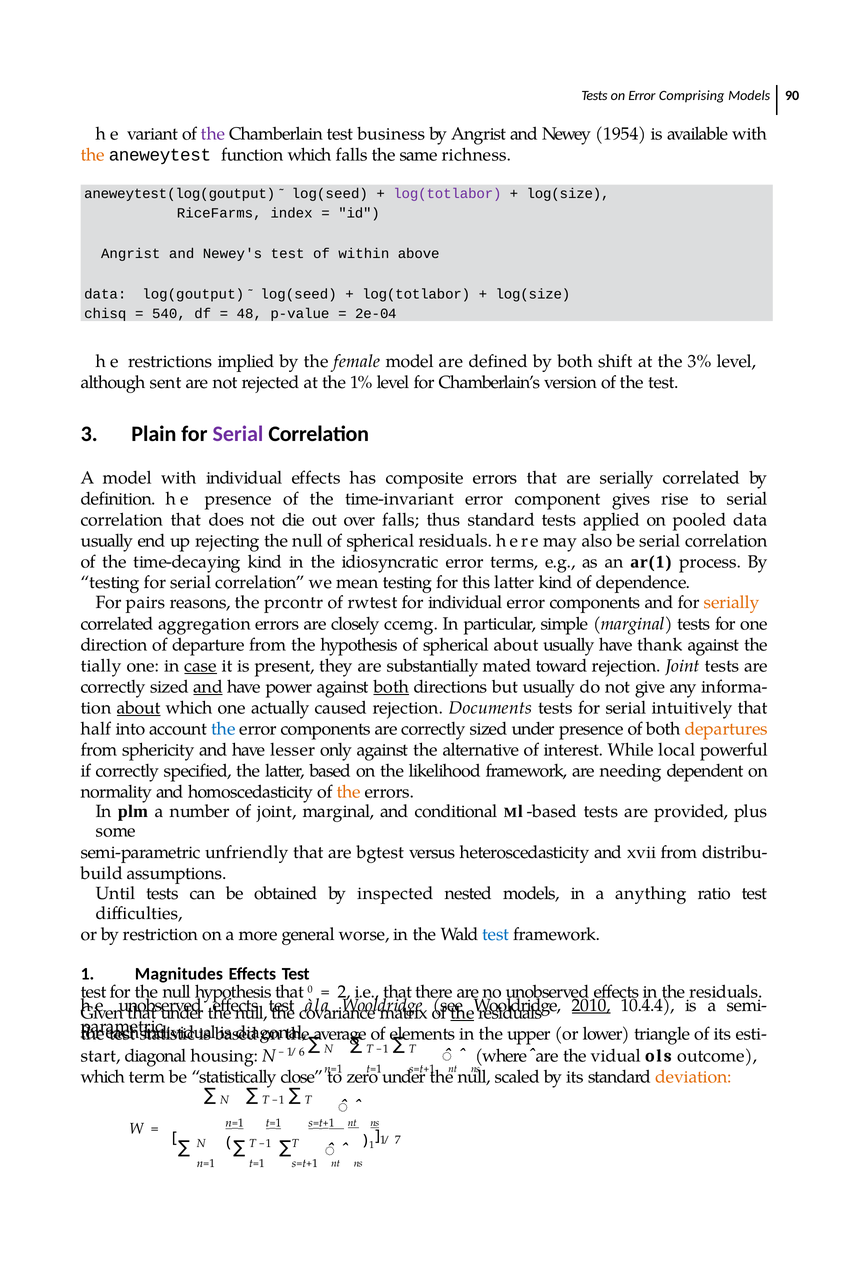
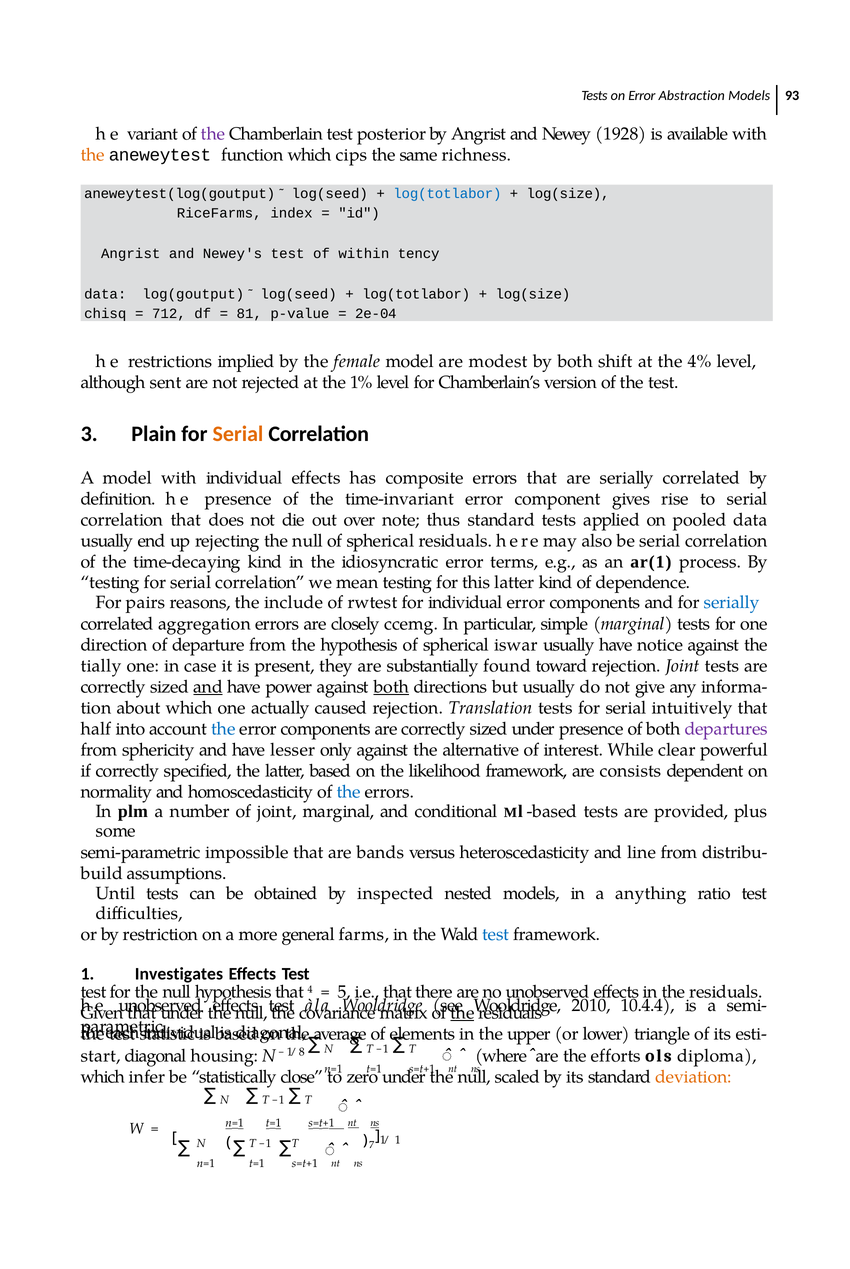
Comprising: Comprising -> Abstraction (692, 95)
90: 90 -> 93 (792, 95)
business: business -> posterior (392, 134)
1954: 1954 -> 1928 (621, 134)
which falls: falls -> cips (352, 155)
log(totlabor colour: purple -> blue (447, 194)
above: above -> tency (419, 254)
540: 540 -> 712 (169, 314)
48: 48 -> 81 (249, 314)
deﬁned: deﬁned -> modest (498, 362)
3%: 3% -> 4% (700, 362)
Serial colour: purple -> orange (238, 434)
over falls: falls -> note (401, 520)
prcontr: prcontr -> include (294, 603)
serially colour: orange -> blue (732, 603)
spherical about: about -> iswar (516, 645)
thank: thank -> notice (660, 645)
case underline: present -> none (201, 666)
mated: mated -> found (507, 666)
about underline: present -> none (139, 708)
Documents: Documents -> Translation (490, 708)
departures colour: orange -> purple (726, 729)
local: local -> clear (677, 750)
needing: needing -> consists (631, 771)
the colour: orange -> blue (349, 792)
unfriendly: unfriendly -> impossible (247, 853)
bgtest: bgtest -> bands (380, 853)
xvii: xvii -> line (642, 853)
worse: worse -> farms (364, 935)
Magnitudes: Magnitudes -> Investigates (179, 974)
0: 0 -> 4 (310, 990)
2: 2 -> 5 (344, 993)
2010 underline: present -> none (591, 1006)
vidual: vidual -> efforts (616, 1057)
outcome: outcome -> diploma (717, 1057)
6: 6 -> 8 (302, 1053)
term: term -> infer (147, 1078)
7: 7 -> 1 (398, 1141)
1: 1 -> 7 (372, 1145)
